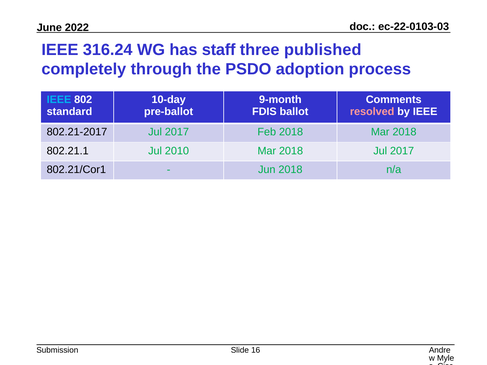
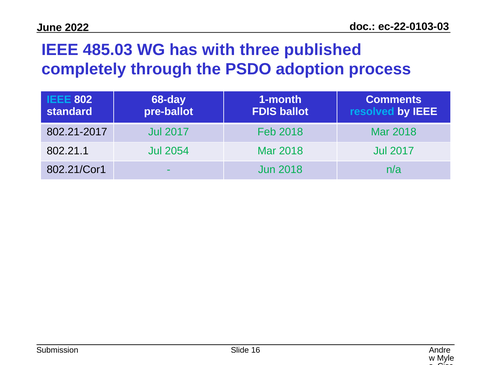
316.24: 316.24 -> 485.03 (108, 50)
staff: staff -> with (219, 50)
10-day: 10-day -> 68-day (169, 100)
9-month: 9-month -> 1-month (280, 100)
resolved colour: pink -> light blue (372, 112)
2010: 2010 -> 2054 (177, 151)
